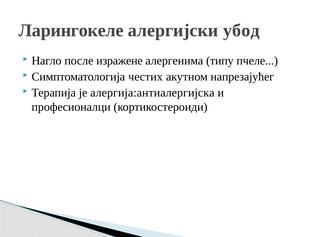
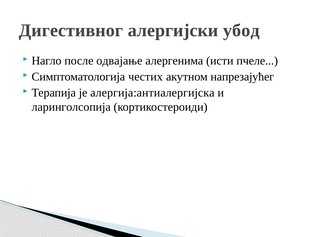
Ларингокеле: Ларингокеле -> Дигестивног (71, 30)
изражене: изражене -> одвајање (119, 61)
типу: типу -> исти (220, 61)
професионалци: професионалци -> ларинголсопија (71, 107)
